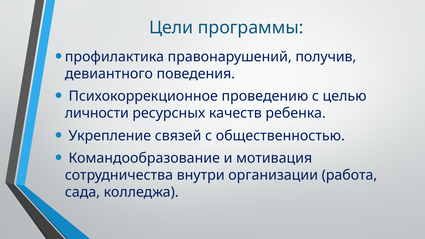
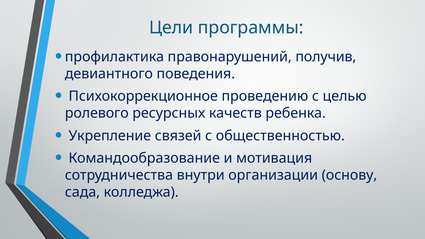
личности: личности -> ролевого (97, 113)
работа: работа -> основу (349, 175)
